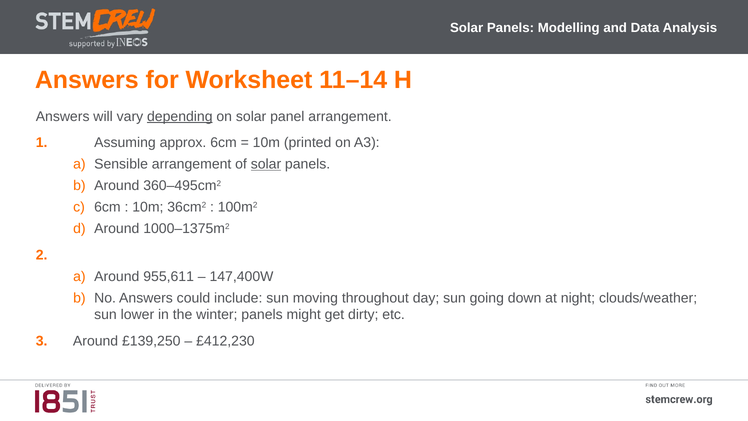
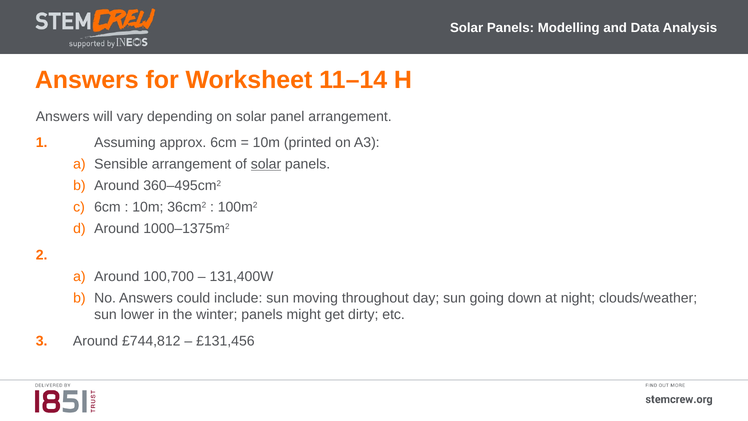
depending underline: present -> none (180, 116)
955,611: 955,611 -> 100,700 (169, 276)
147,400W: 147,400W -> 131,400W (241, 276)
£139,250: £139,250 -> £744,812 (151, 341)
£412,230: £412,230 -> £131,456 (225, 341)
